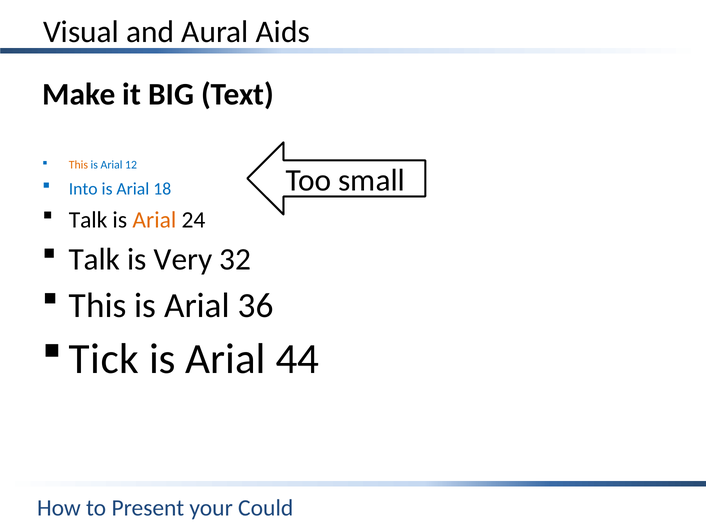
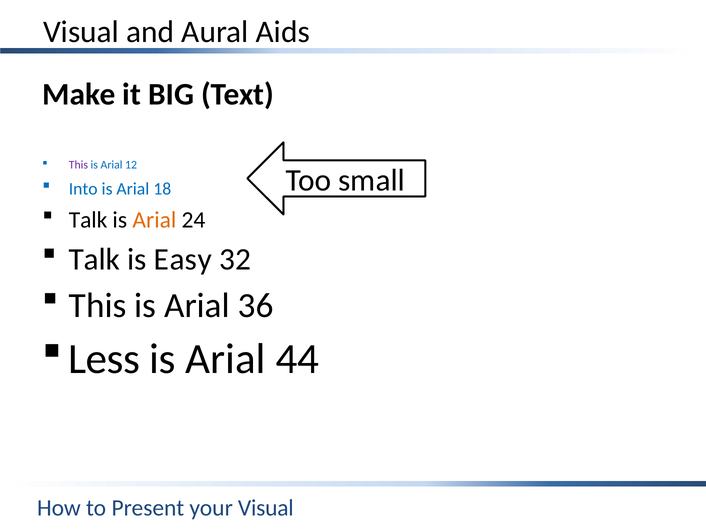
This colour: orange -> purple (78, 165)
Very: Very -> Easy (183, 260)
Tick: Tick -> Less (104, 359)
your Could: Could -> Visual (266, 508)
